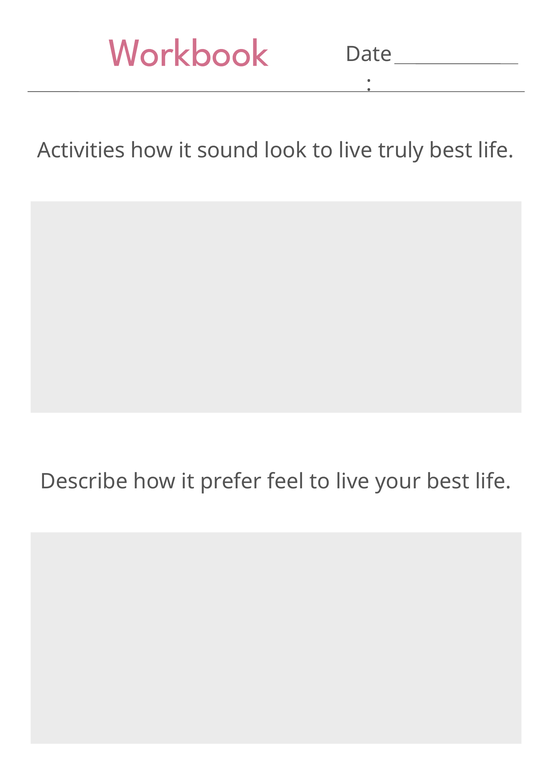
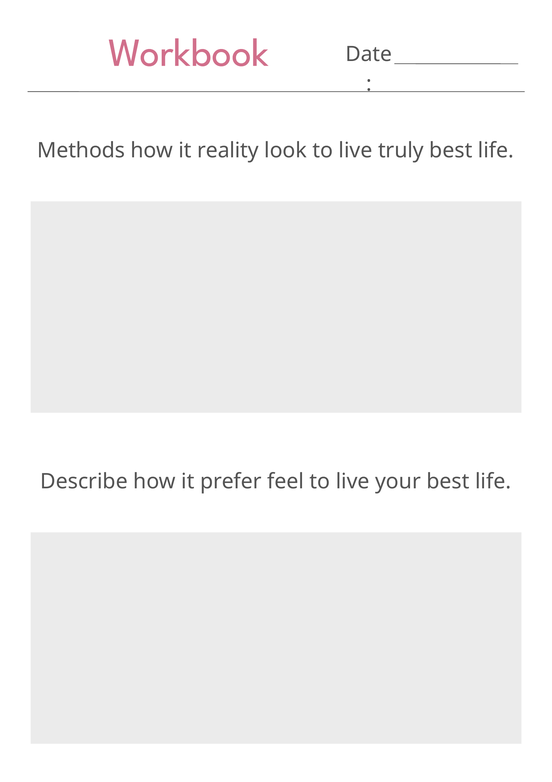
Activities: Activities -> Methods (81, 150)
sound: sound -> reality (228, 150)
